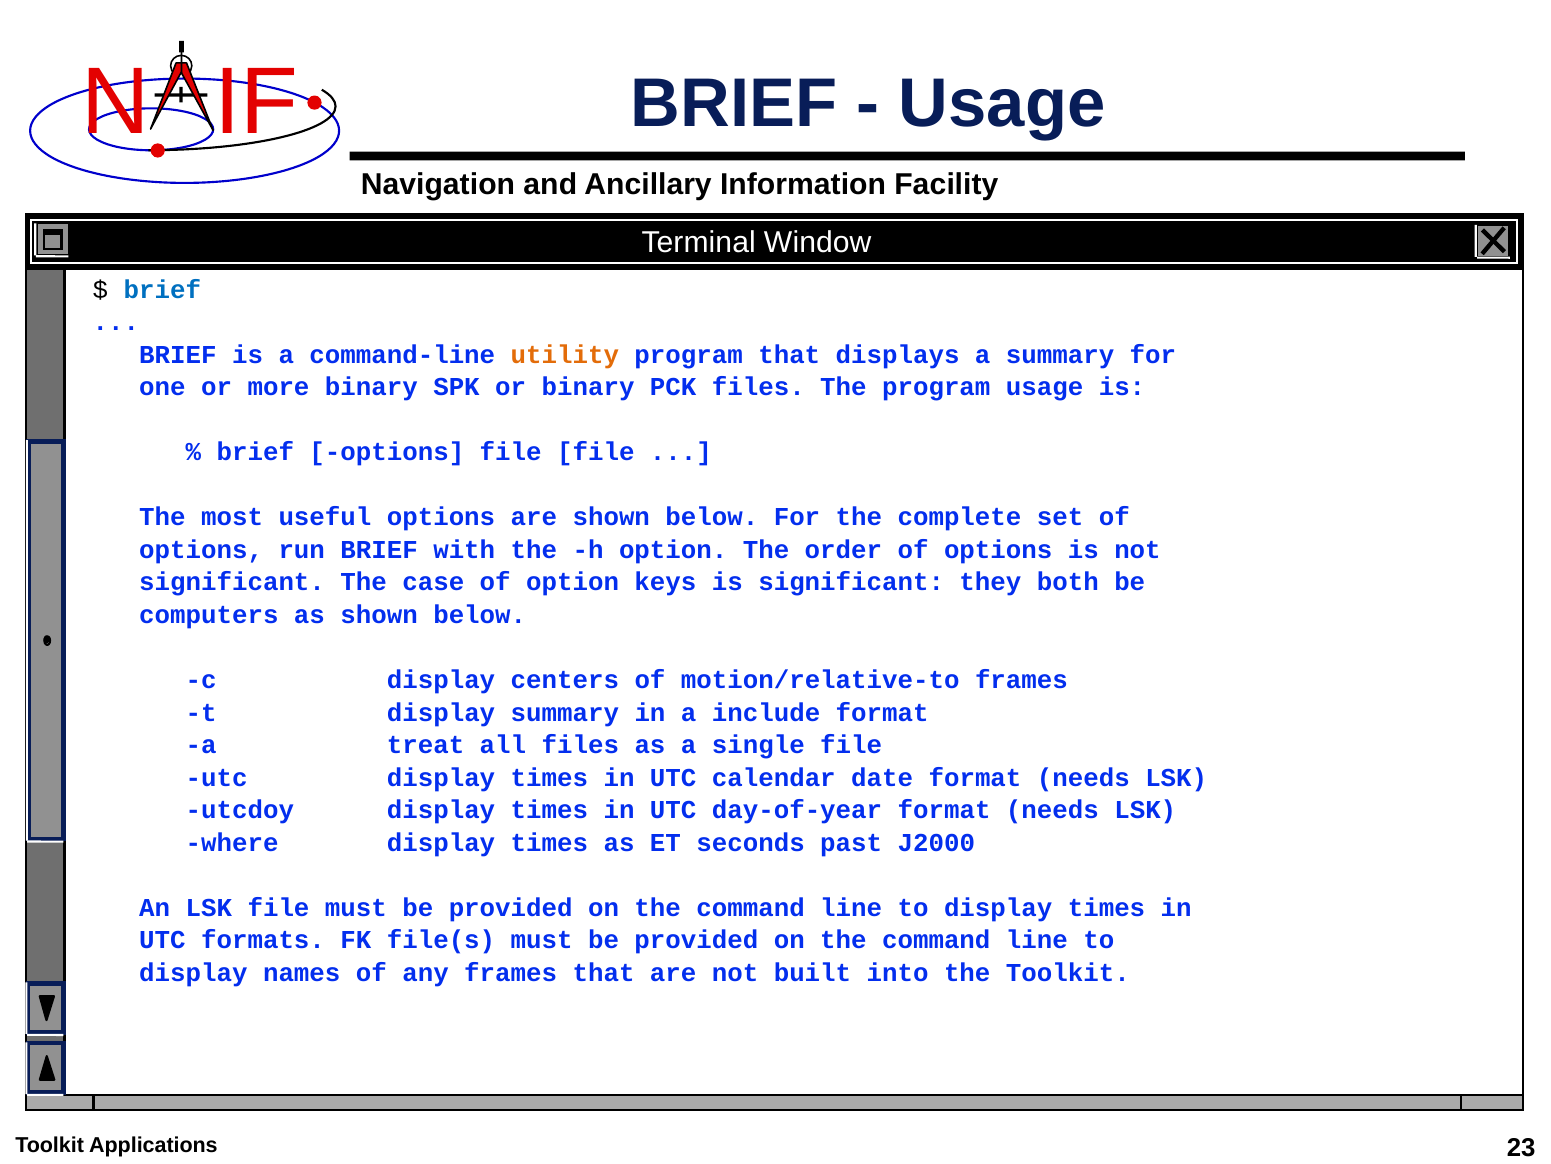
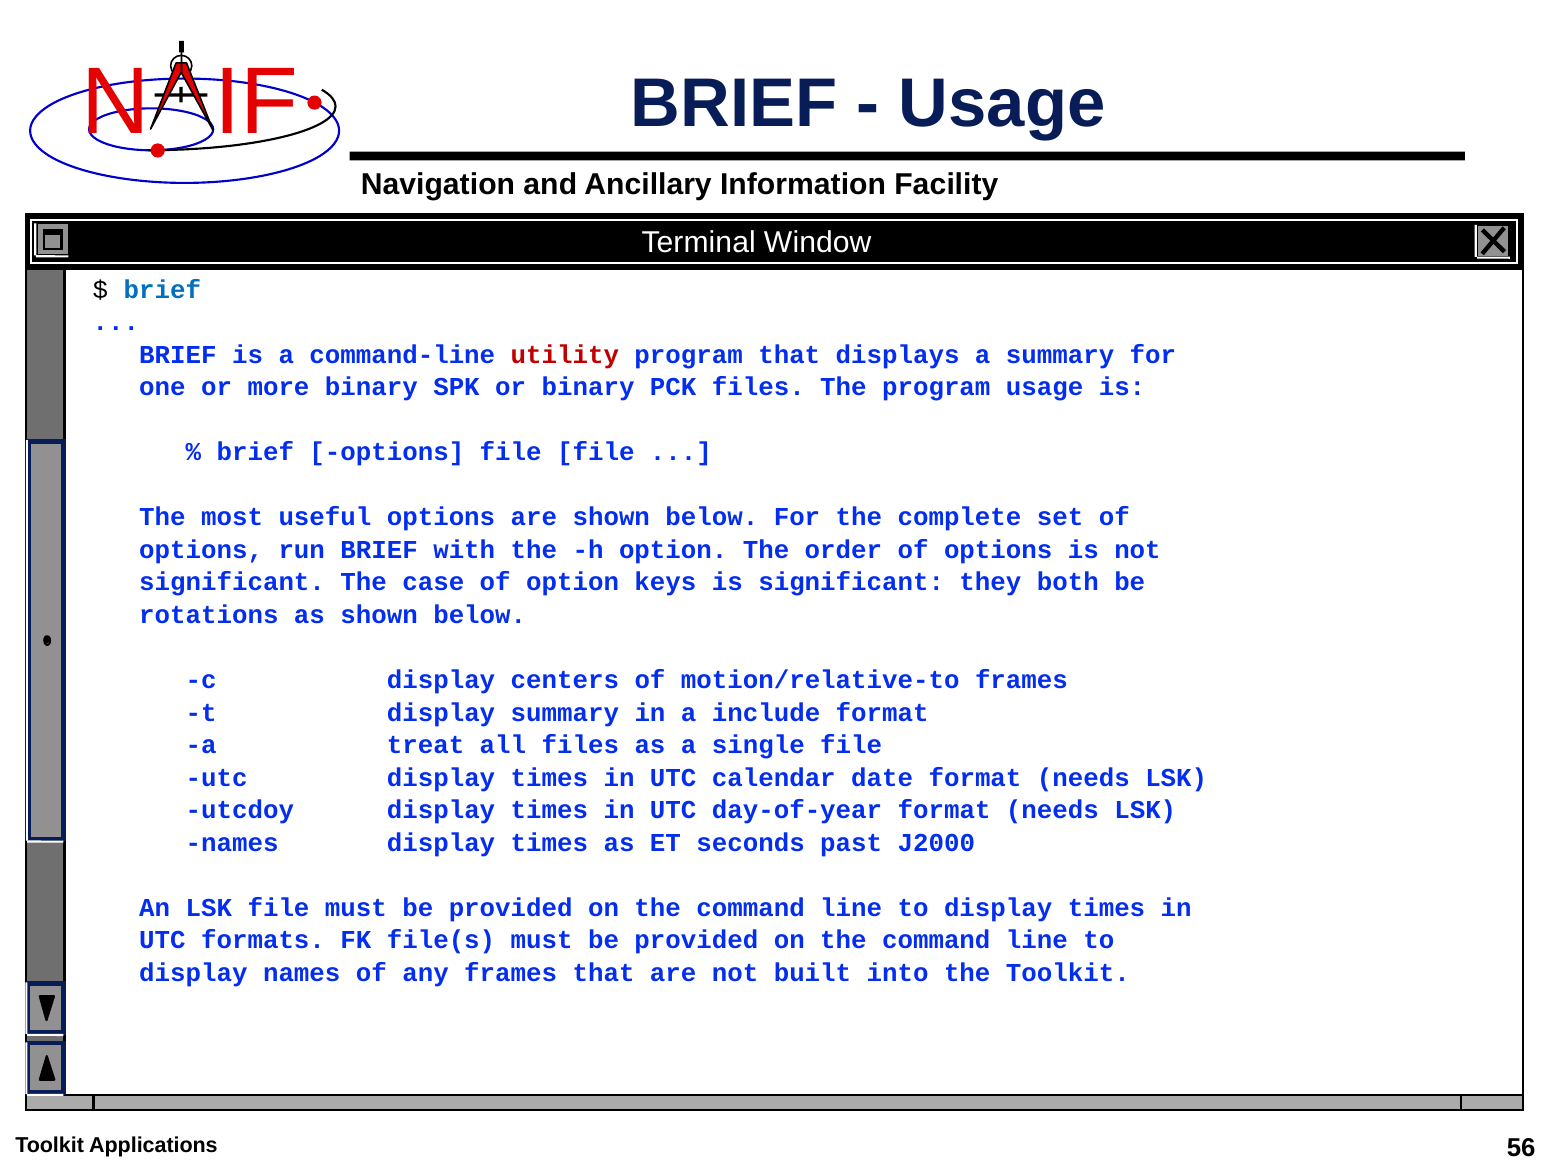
utility colour: orange -> red (565, 355)
computers: computers -> rotations (209, 615)
where: where -> names (232, 842)
23: 23 -> 56 (1521, 1148)
